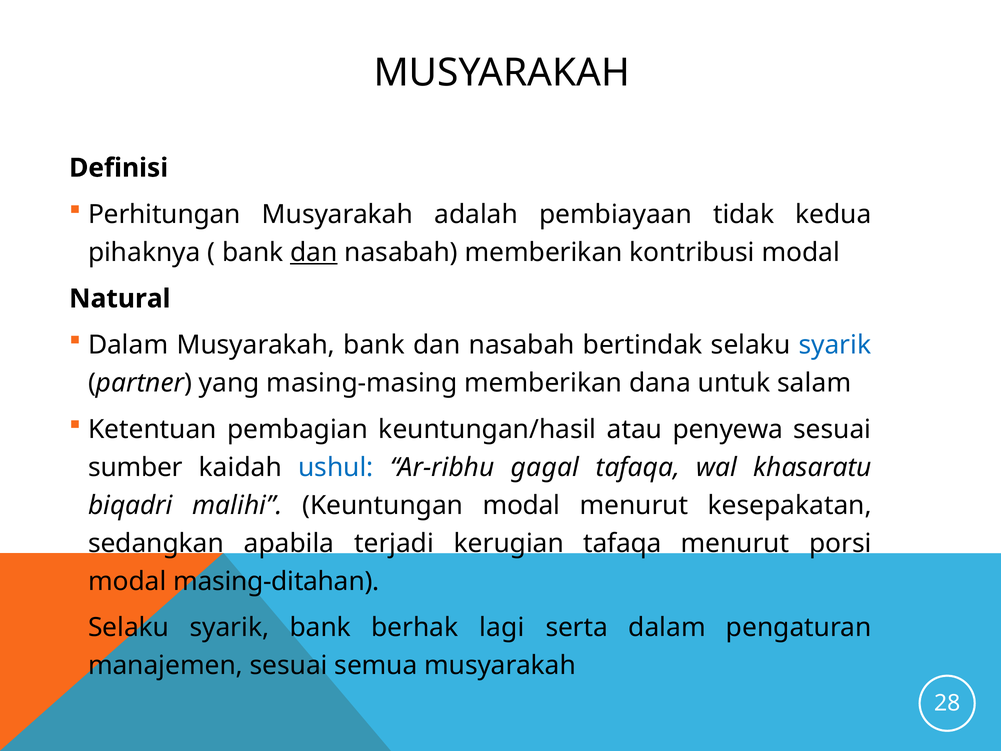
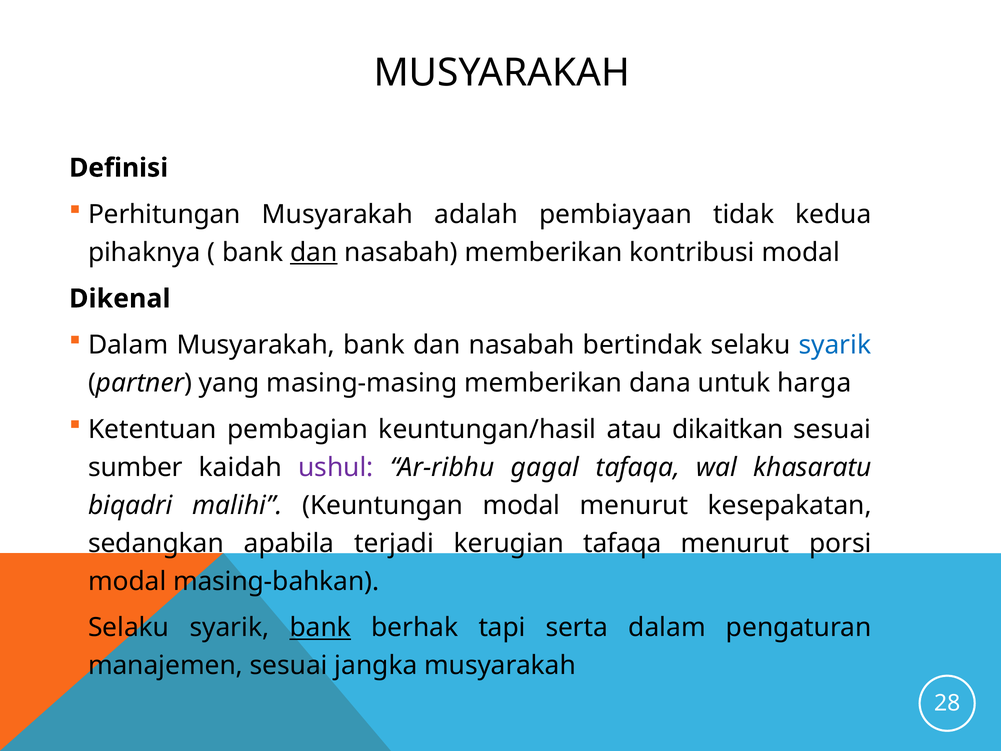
Natural: Natural -> Dikenal (120, 299)
salam: salam -> harga (814, 383)
penyewa: penyewa -> dikaitkan (728, 429)
ushul colour: blue -> purple (336, 467)
masing-ditahan: masing-ditahan -> masing-bahkan (276, 581)
bank underline: none -> present (320, 628)
lagi: lagi -> tapi (502, 628)
semua: semua -> jangka (376, 666)
